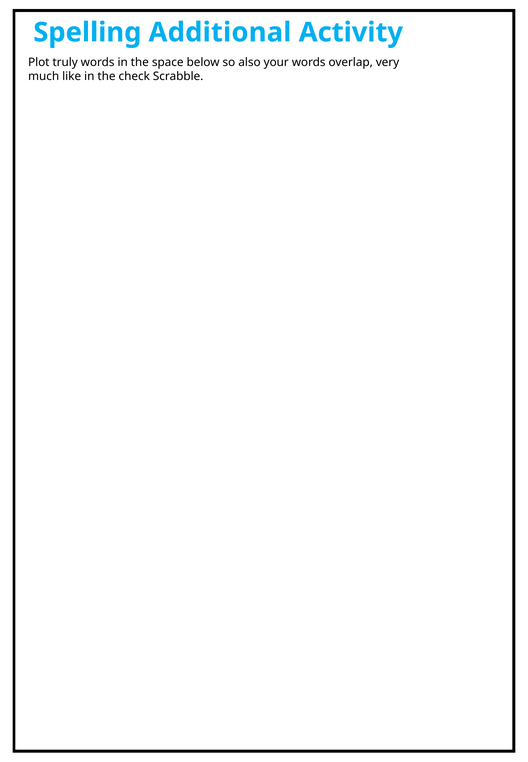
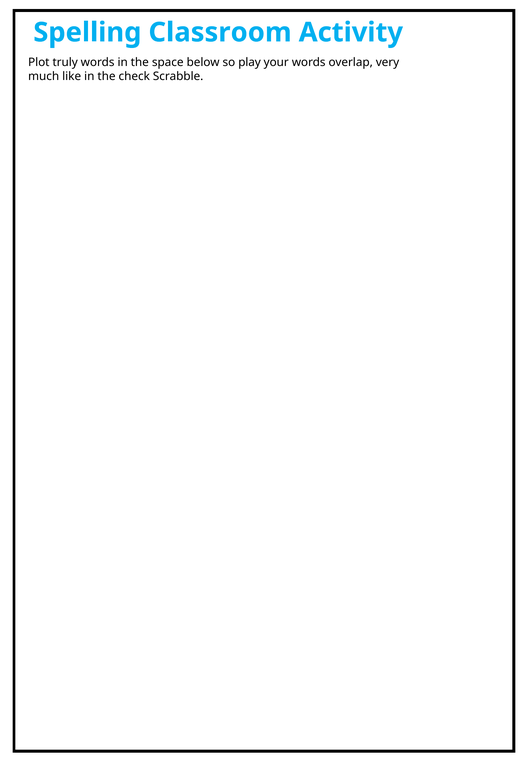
Additional: Additional -> Classroom (220, 32)
also: also -> play (250, 62)
